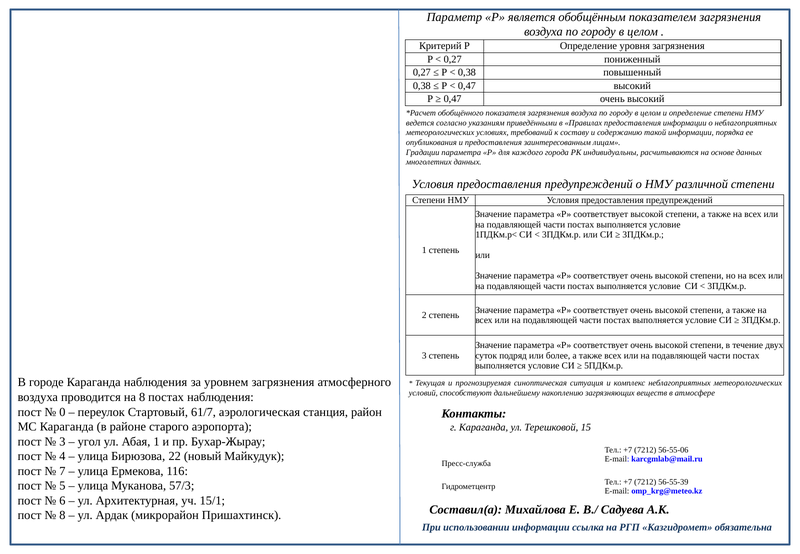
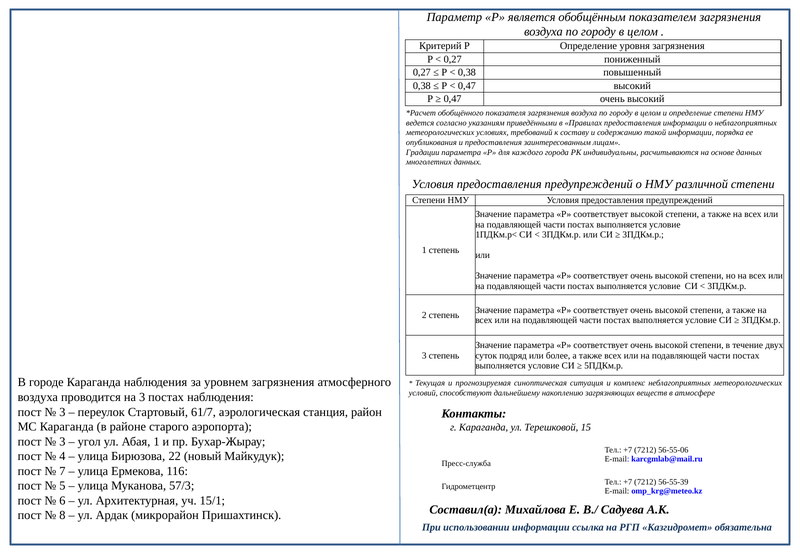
на 8: 8 -> 3 (142, 397)
0: 0 -> 3 (62, 412)
